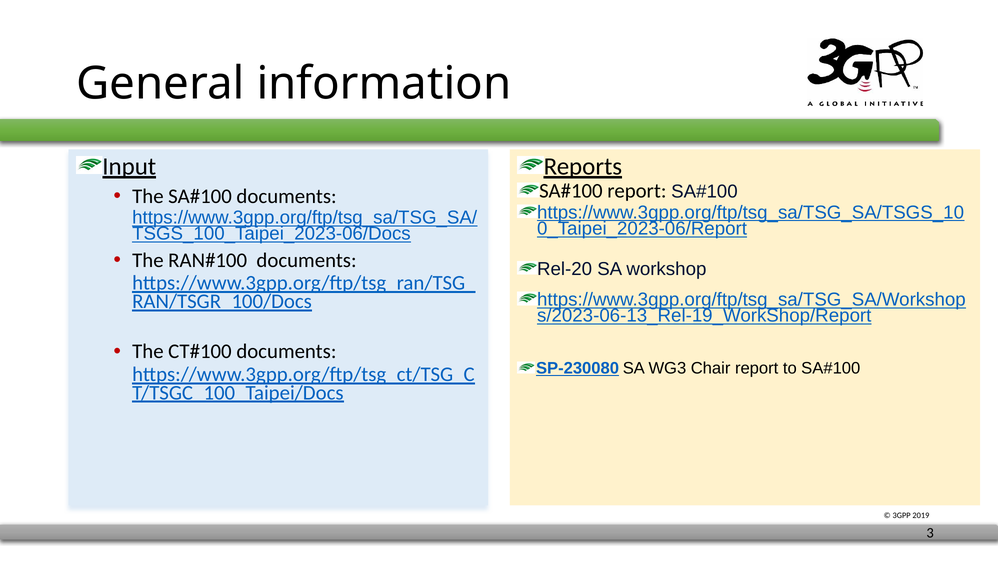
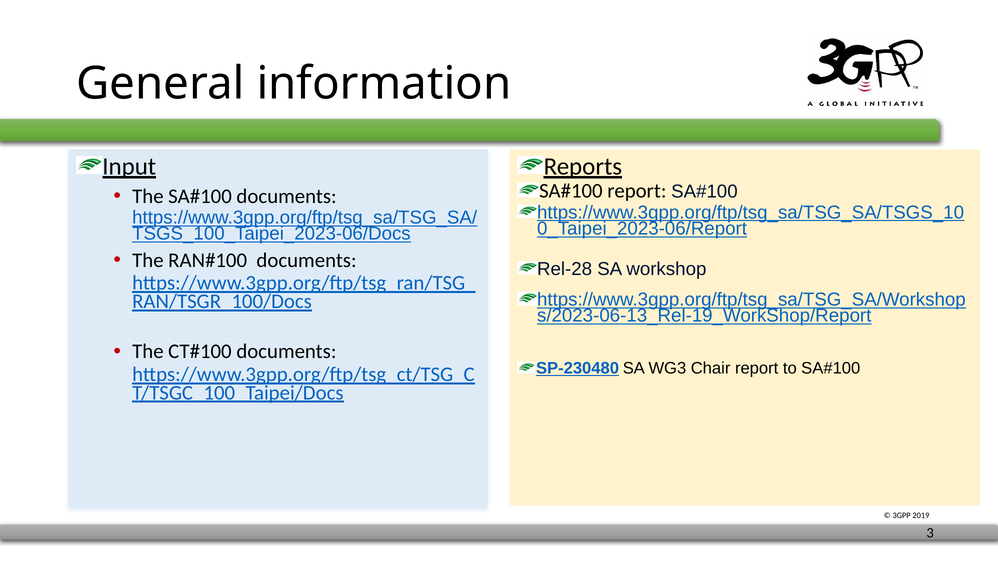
Rel-20: Rel-20 -> Rel-28 (565, 269)
SP-230080: SP-230080 -> SP-230480 (578, 369)
